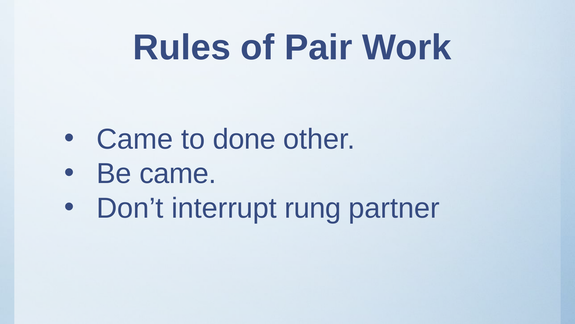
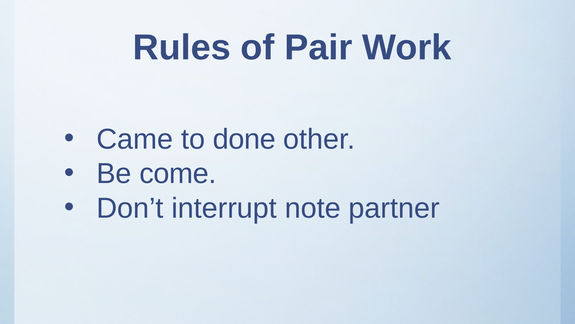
Be came: came -> come (178, 173)
rung: rung -> note (313, 208)
